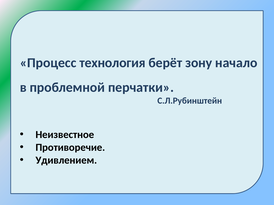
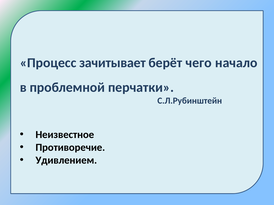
технология: технология -> зачитывает (113, 63)
зону: зону -> чего (199, 63)
